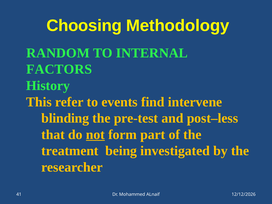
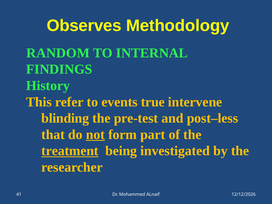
Choosing: Choosing -> Observes (84, 26)
FACTORS: FACTORS -> FINDINGS (59, 69)
find: find -> true (153, 102)
treatment underline: none -> present (70, 151)
